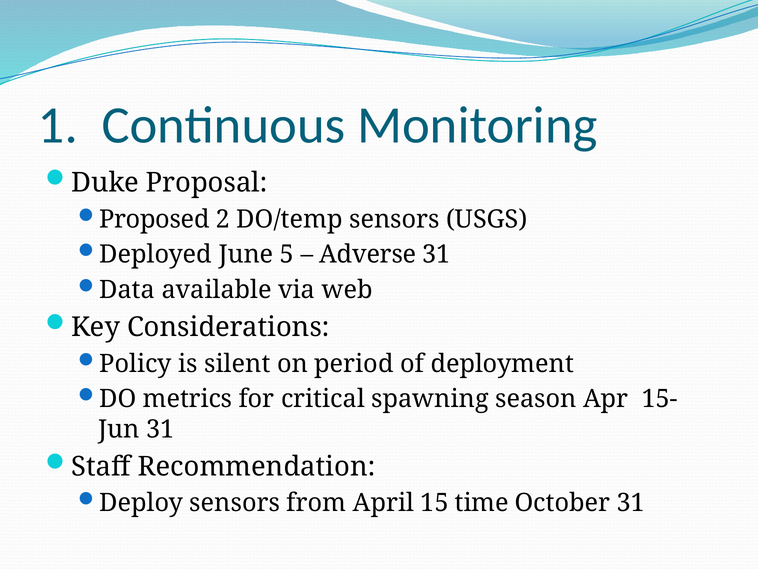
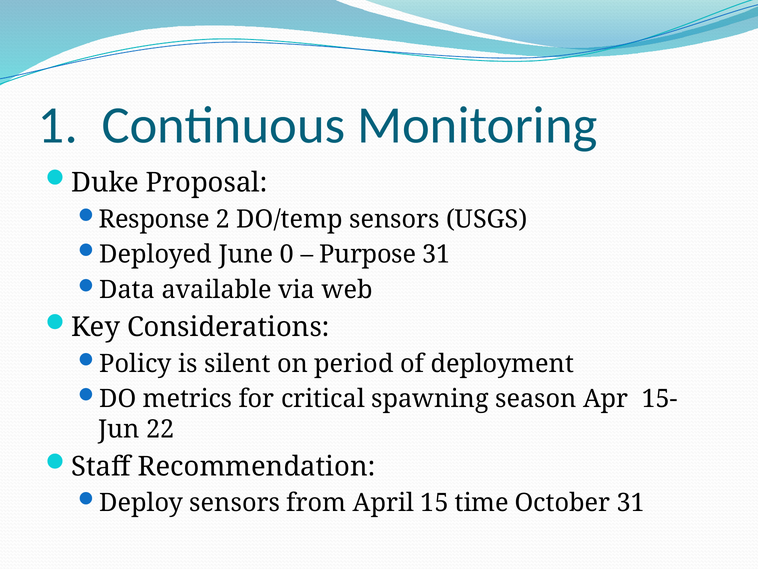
Proposed: Proposed -> Response (154, 219)
5: 5 -> 0 (287, 254)
Adverse: Adverse -> Purpose (368, 254)
31: 31 -> 22 (160, 429)
